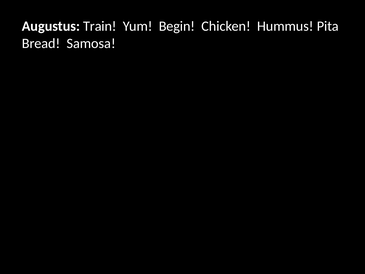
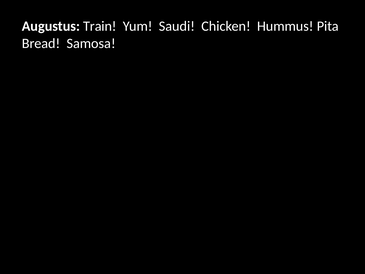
Begin: Begin -> Saudi (177, 26)
